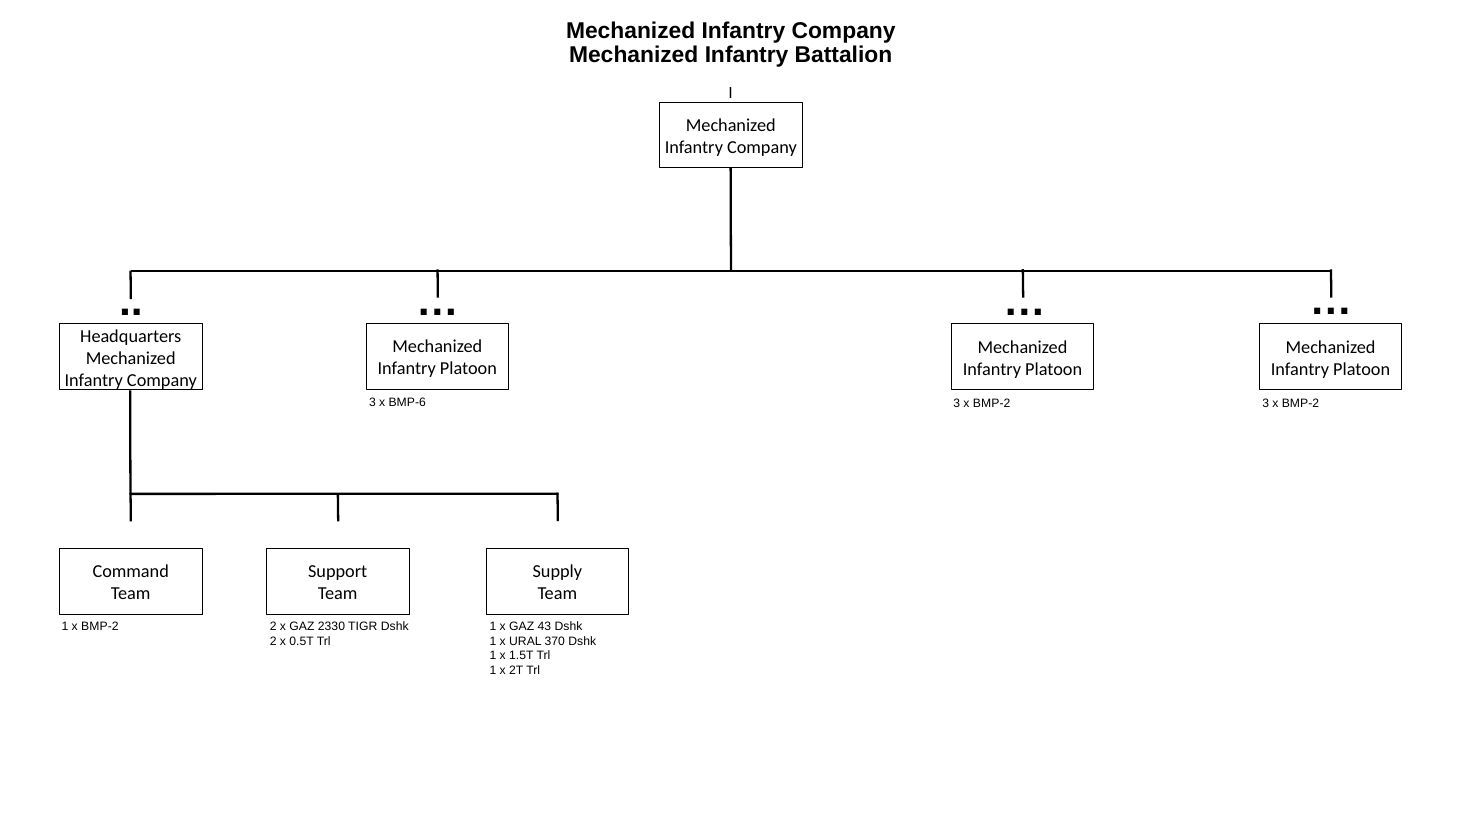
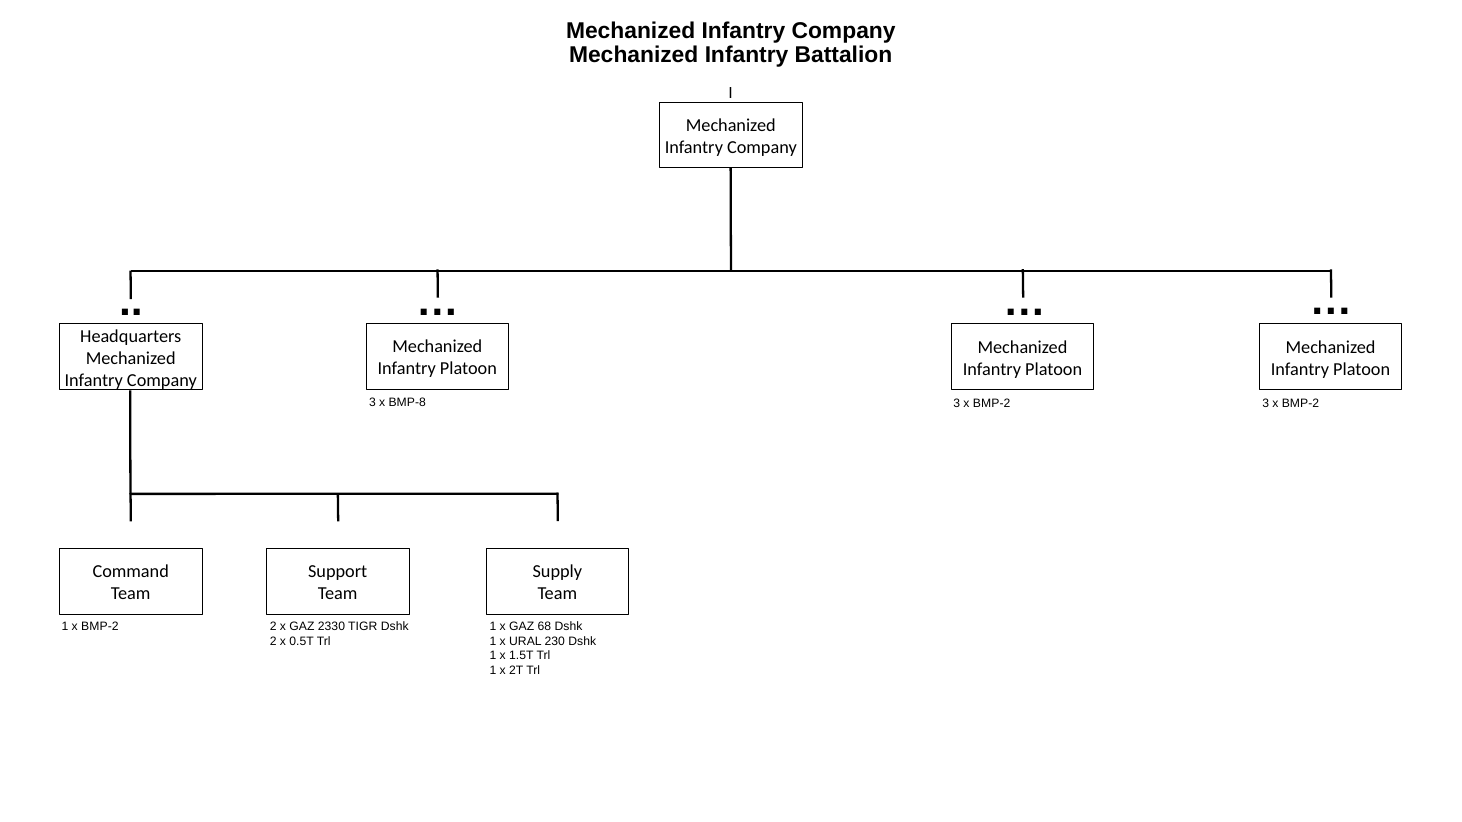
BMP-6: BMP-6 -> BMP-8 (407, 403)
43: 43 -> 68 (544, 627)
370: 370 -> 230 (555, 641)
